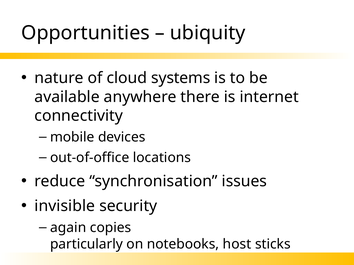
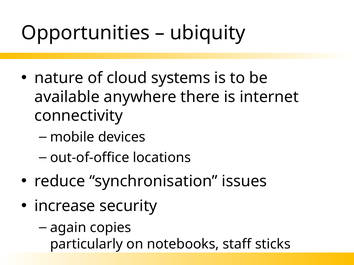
invisible: invisible -> increase (65, 206)
host: host -> staff (237, 244)
